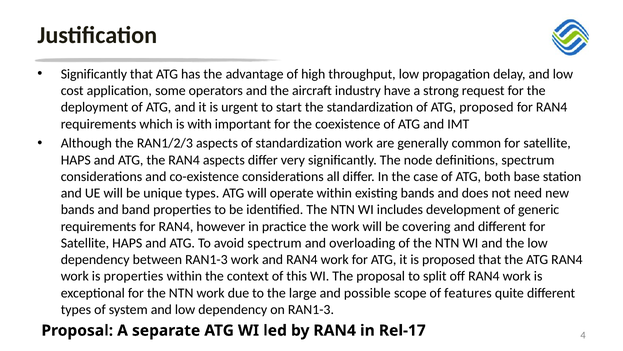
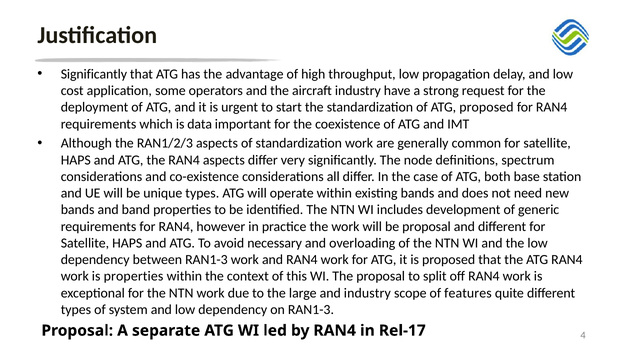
with: with -> data (200, 124)
be covering: covering -> proposal (426, 226)
avoid spectrum: spectrum -> necessary (275, 243)
and possible: possible -> industry (367, 293)
